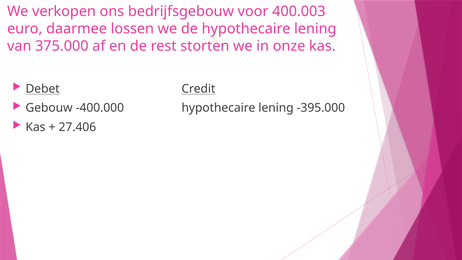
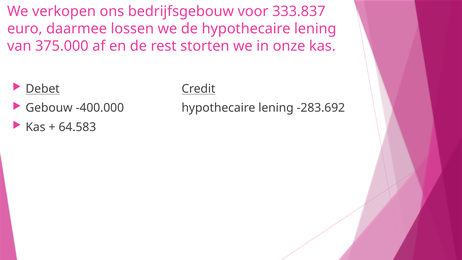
400.003: 400.003 -> 333.837 (299, 11)
-395.000: -395.000 -> -283.692 (321, 108)
27.406: 27.406 -> 64.583 (77, 127)
